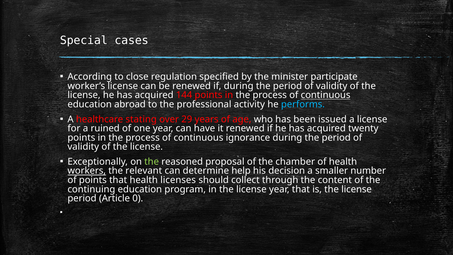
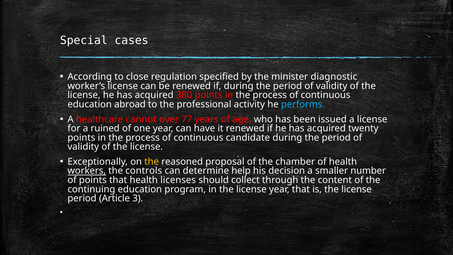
participate: participate -> diagnostic (334, 77)
144: 144 -> 380 (184, 95)
continuous underline: present -> none (326, 95)
stating: stating -> cannot (141, 119)
29: 29 -> 77 (187, 119)
ignorance: ignorance -> candidate (248, 137)
the colour: light green -> yellow (152, 162)
relevant: relevant -> controls (144, 171)
0: 0 -> 3 (138, 198)
